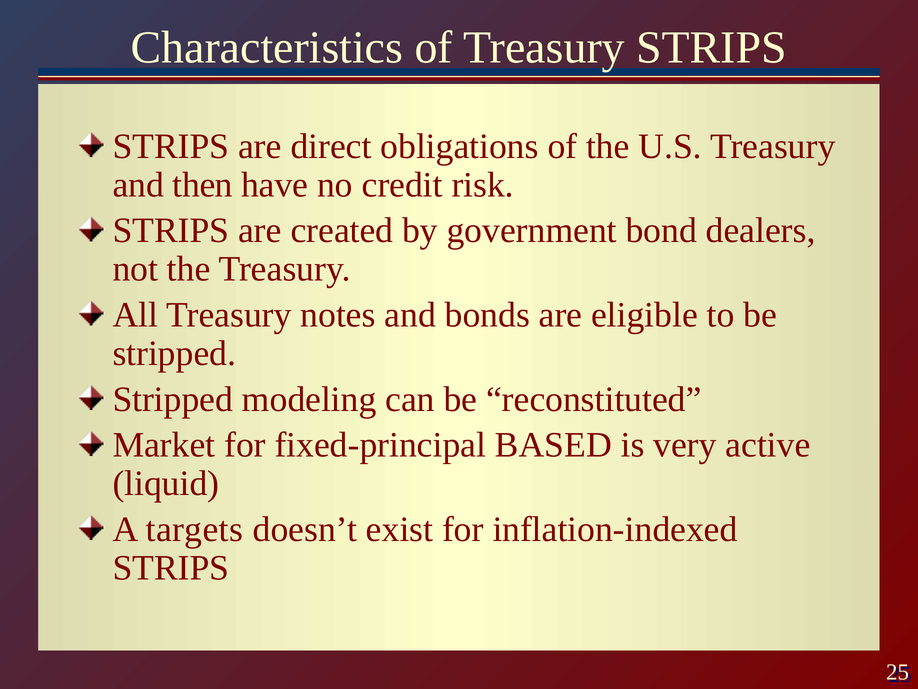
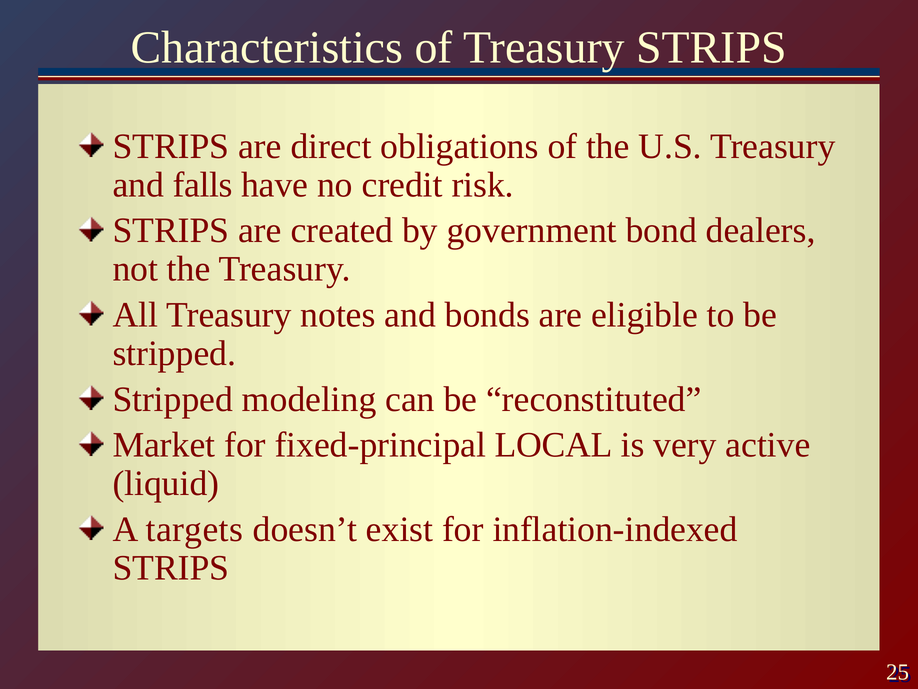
then: then -> falls (203, 185)
BASED: BASED -> LOCAL (554, 445)
